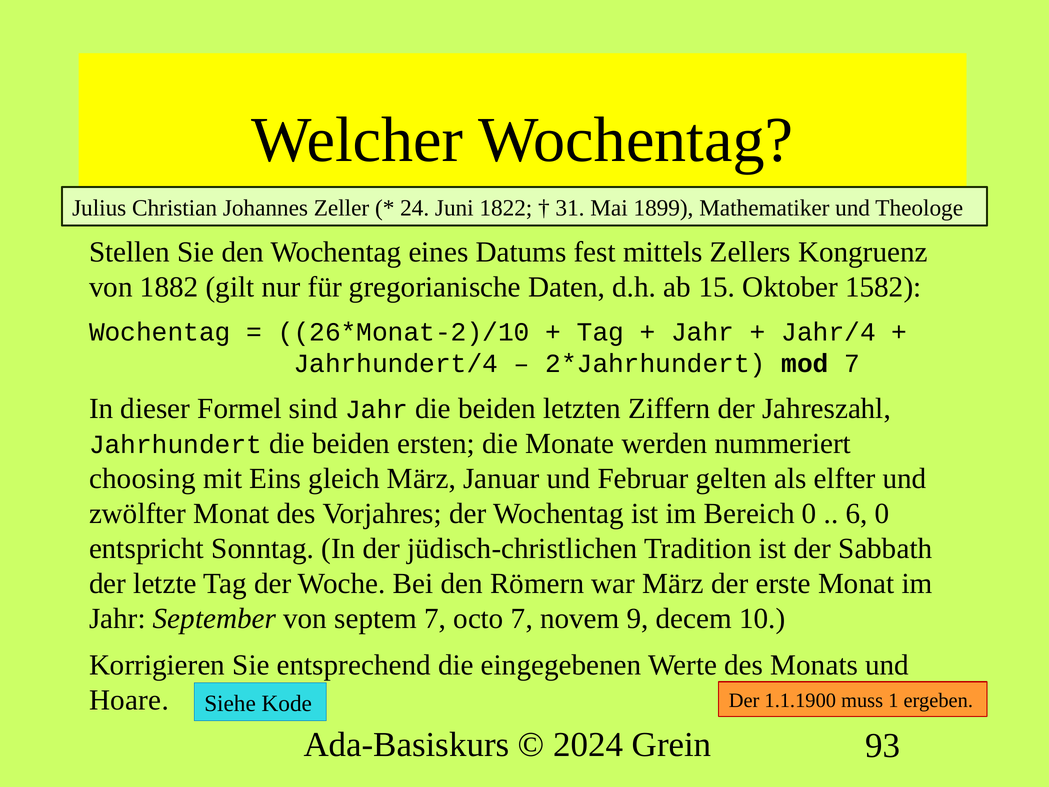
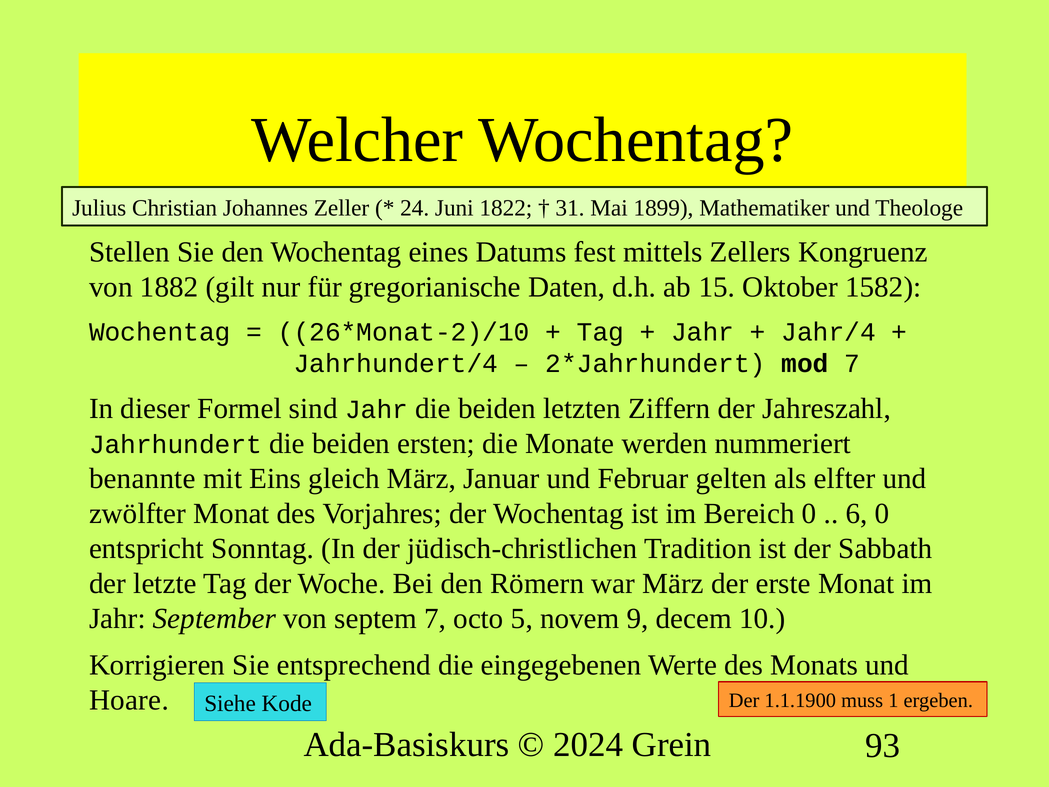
choosing: choosing -> benannte (142, 478)
octo 7: 7 -> 5 (522, 618)
